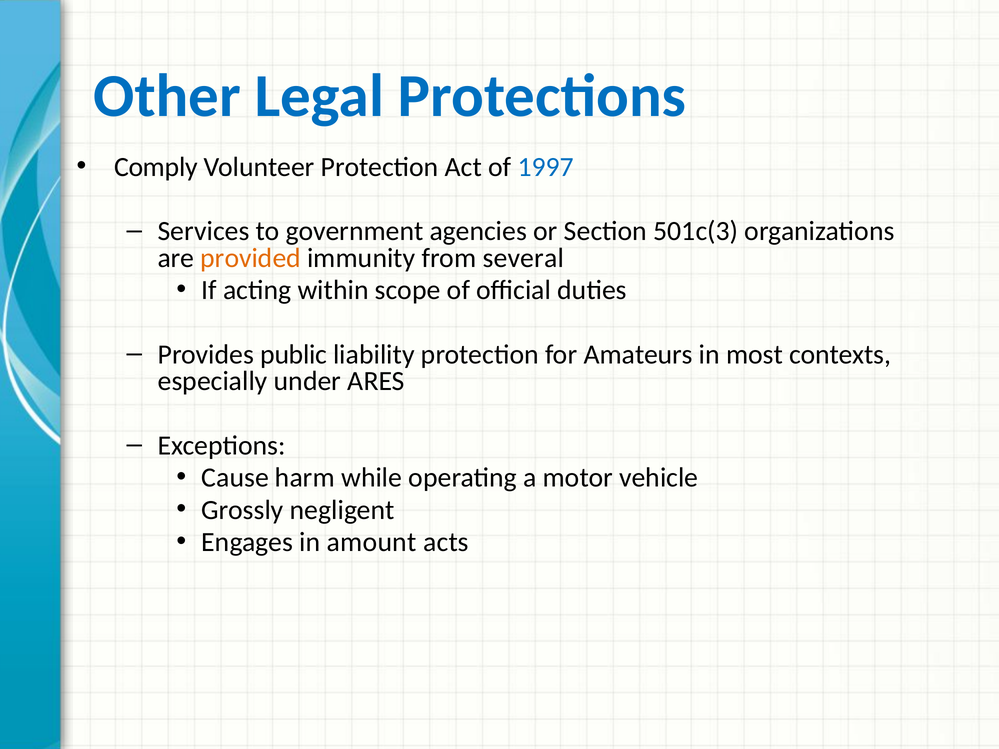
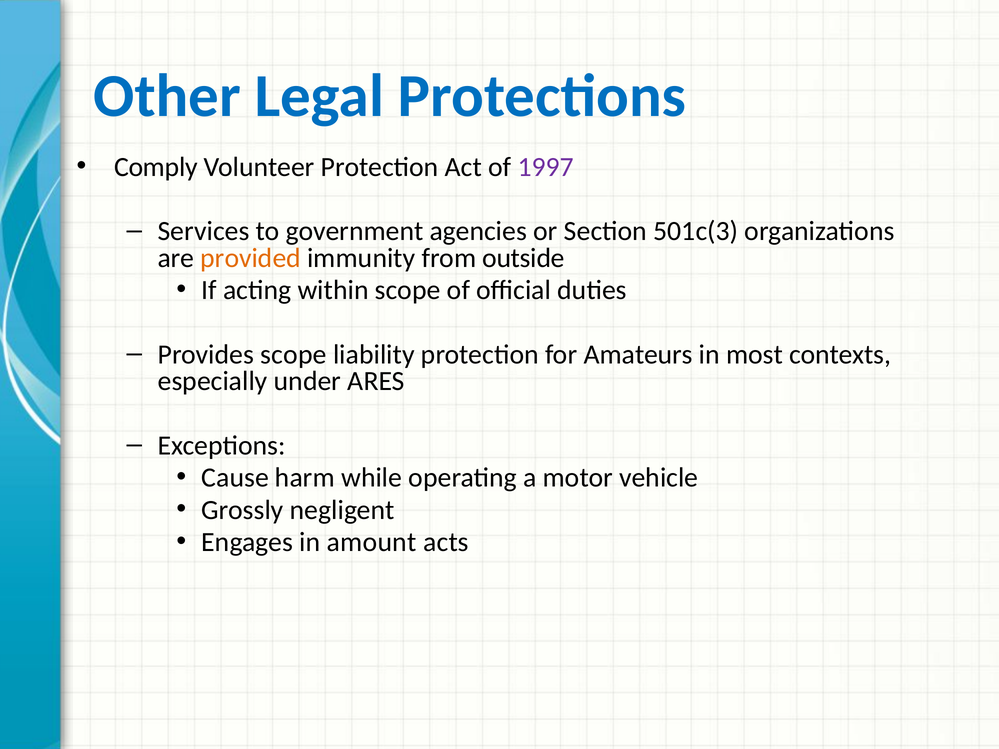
1997 colour: blue -> purple (546, 167)
several: several -> outside (523, 258)
Provides public: public -> scope (293, 355)
